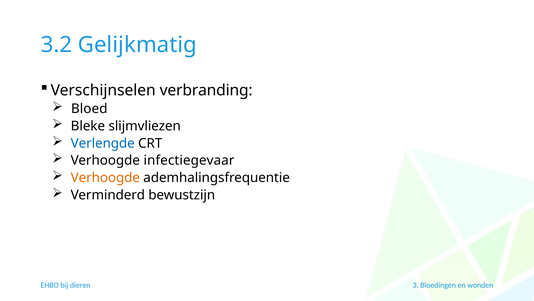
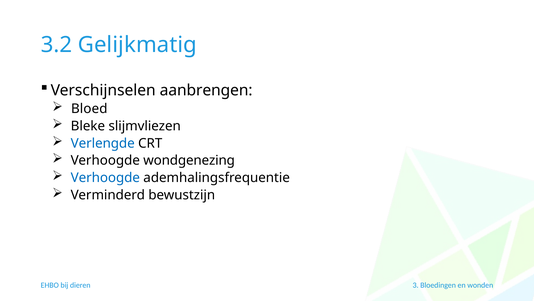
verbranding: verbranding -> aanbrengen (206, 90)
infectiegevaar: infectiegevaar -> wondgenezing (189, 160)
Verhoogde colour: orange -> blue (105, 177)
